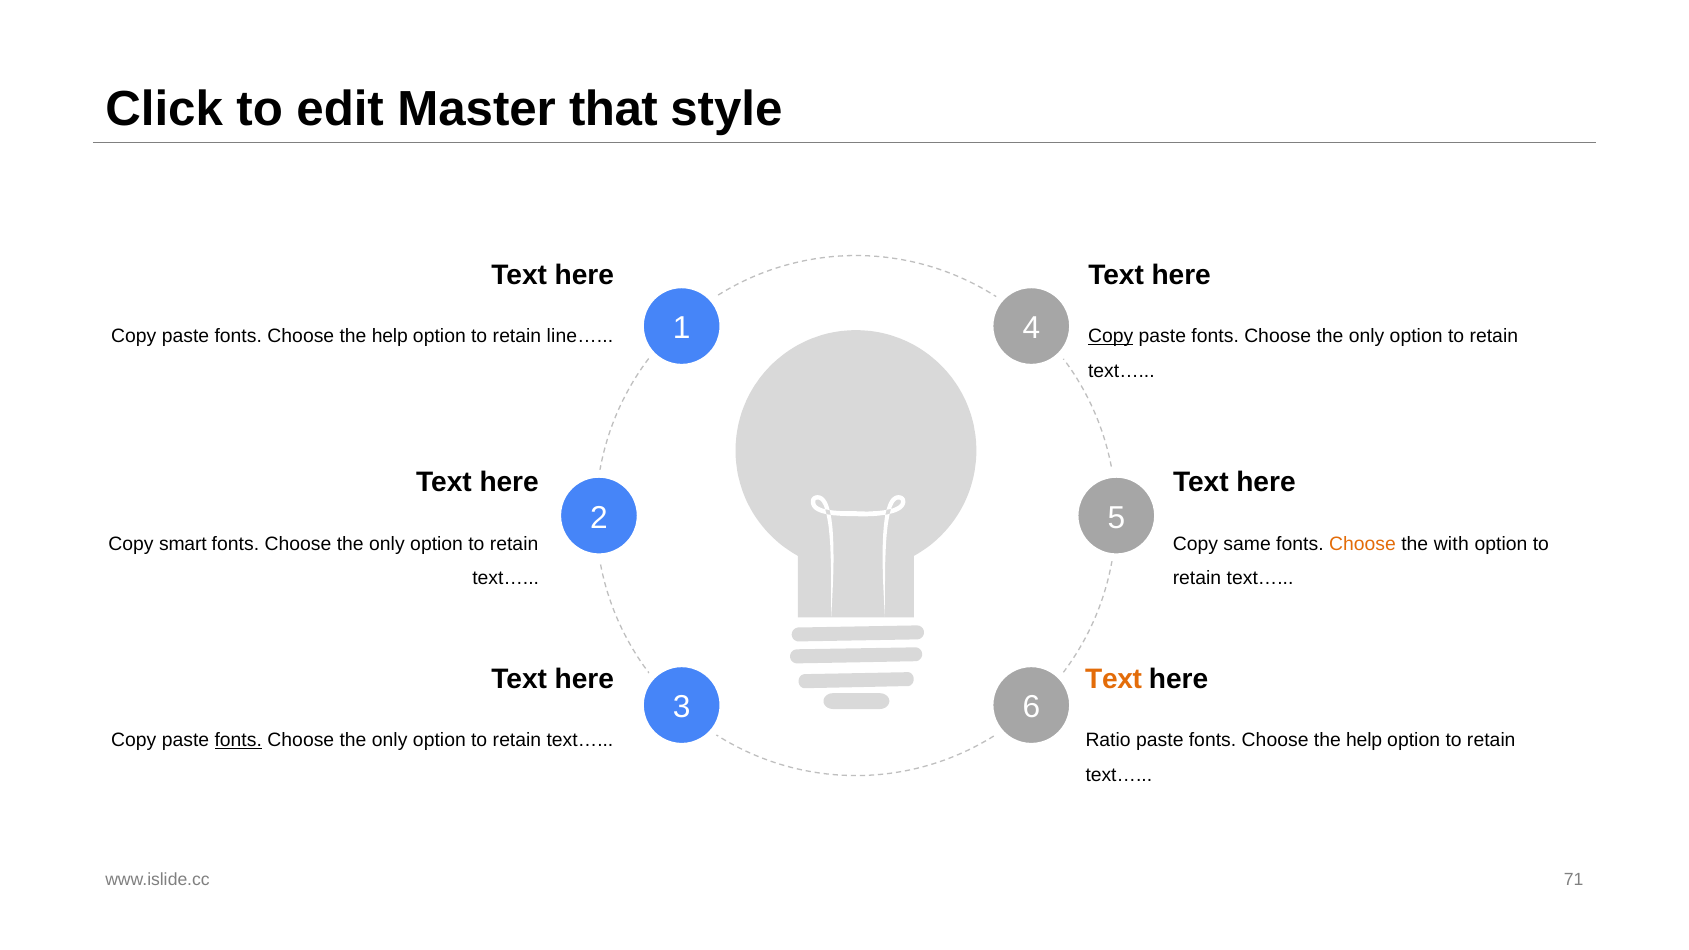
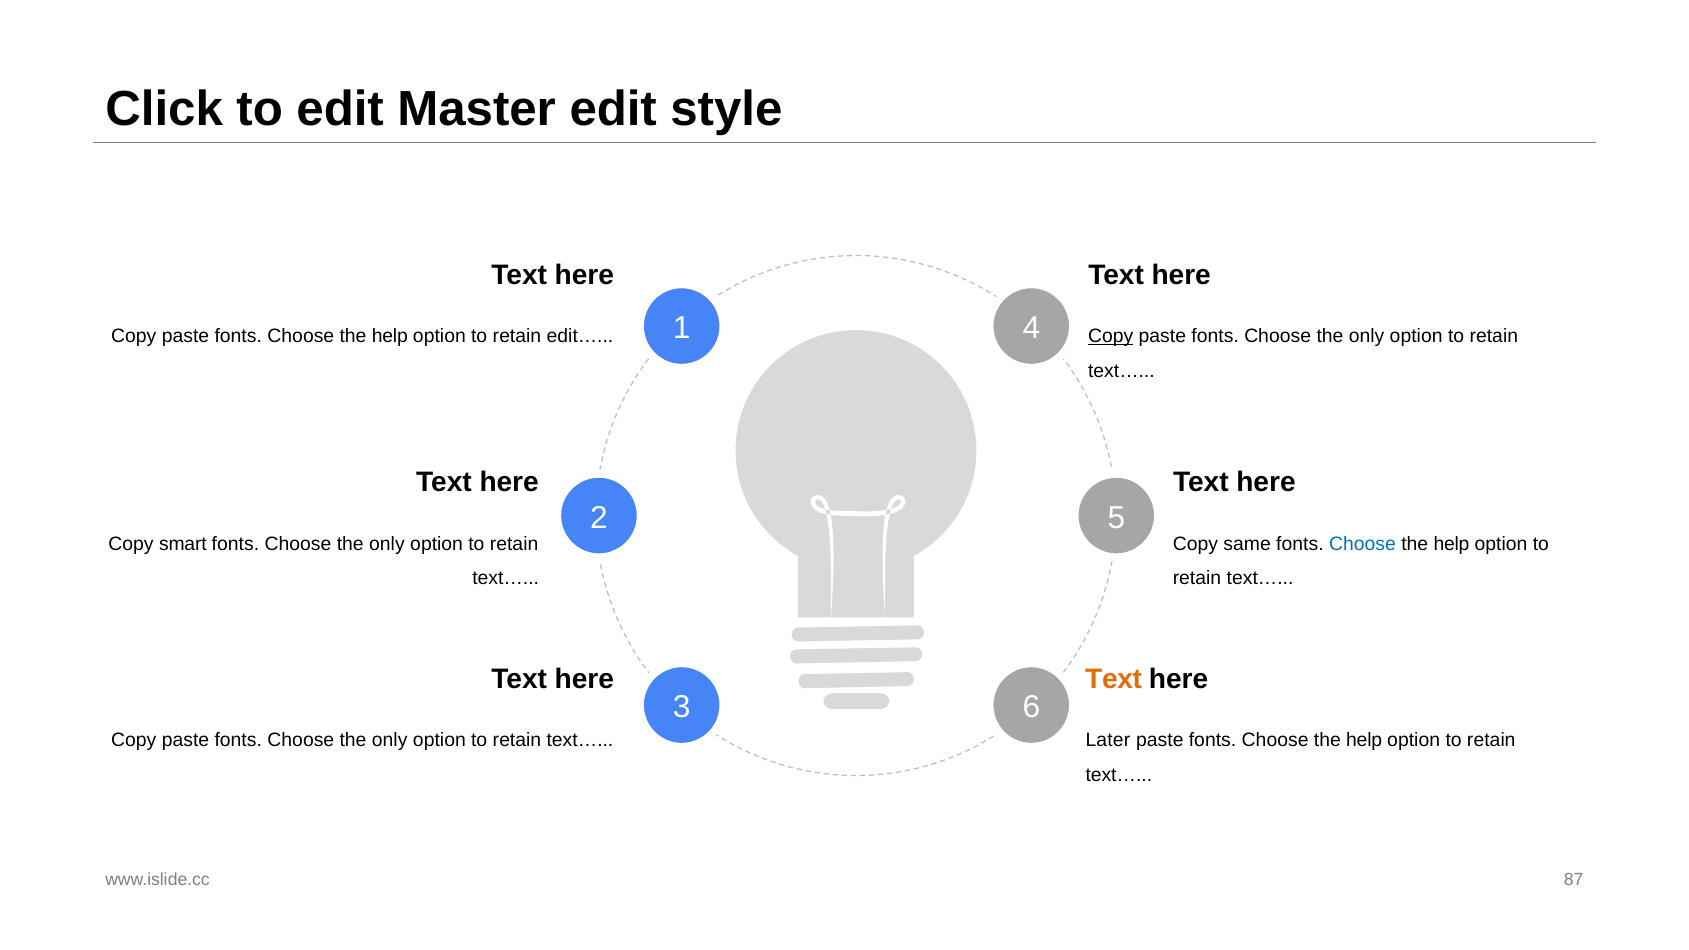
Master that: that -> edit (613, 109)
line…: line… -> edit… (580, 337)
Choose colour: orange -> blue (1362, 544)
with: with -> help (1452, 544)
fonts underline: present -> none (238, 740)
Ratio: Ratio -> Later (1108, 740)
71: 71 -> 87 (1574, 880)
